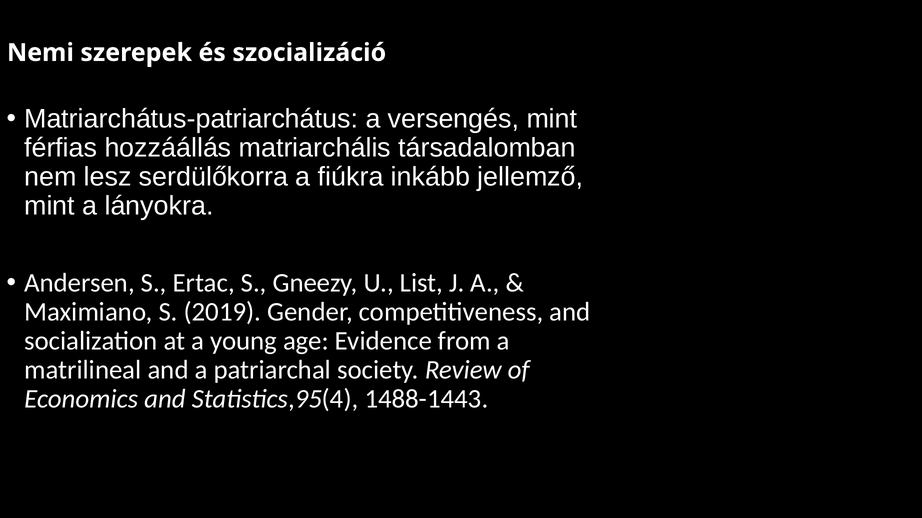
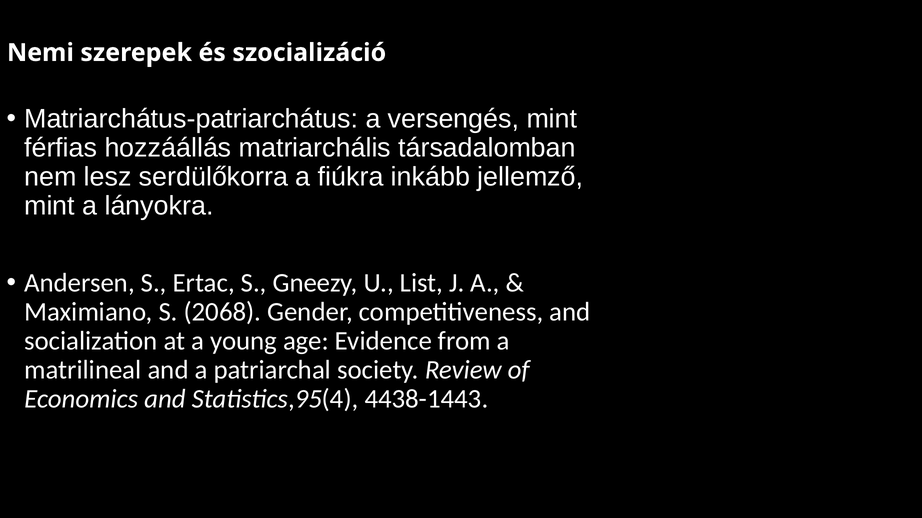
2019: 2019 -> 2068 (222, 312)
1488-1443: 1488-1443 -> 4438-1443 (426, 399)
